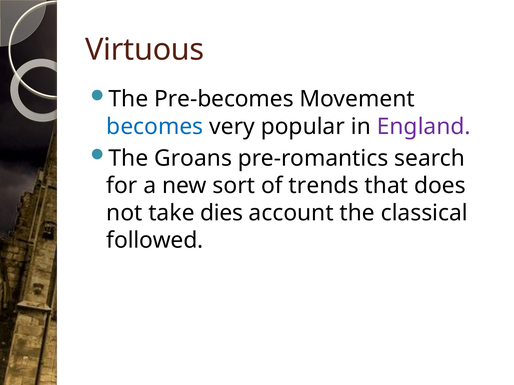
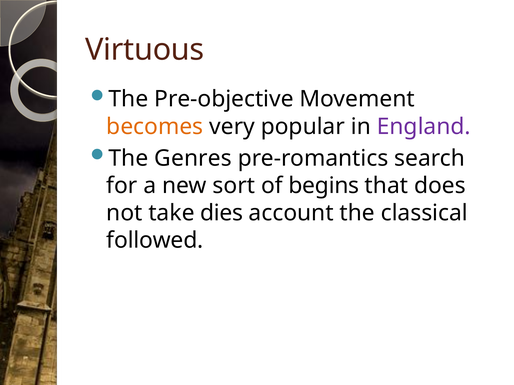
Pre-becomes: Pre-becomes -> Pre-objective (224, 99)
becomes colour: blue -> orange (155, 127)
Groans: Groans -> Genres (193, 158)
trends: trends -> begins (324, 186)
